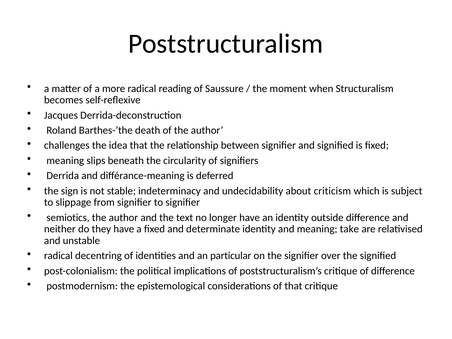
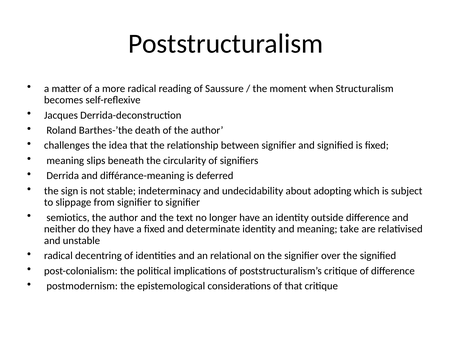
criticism: criticism -> adopting (332, 191)
particular: particular -> relational (231, 256)
